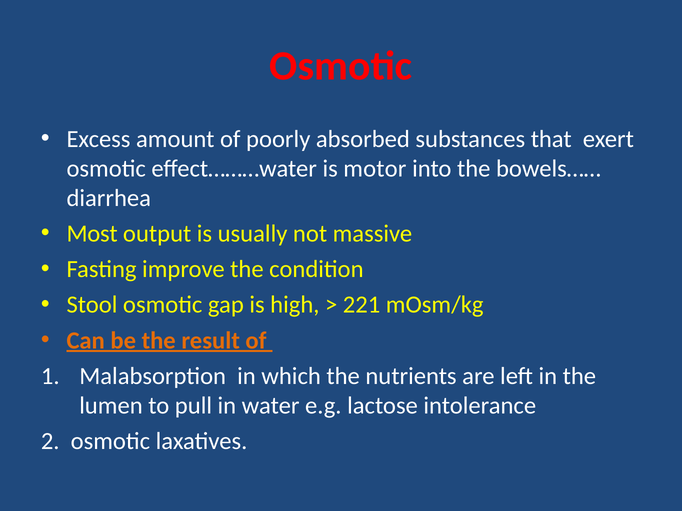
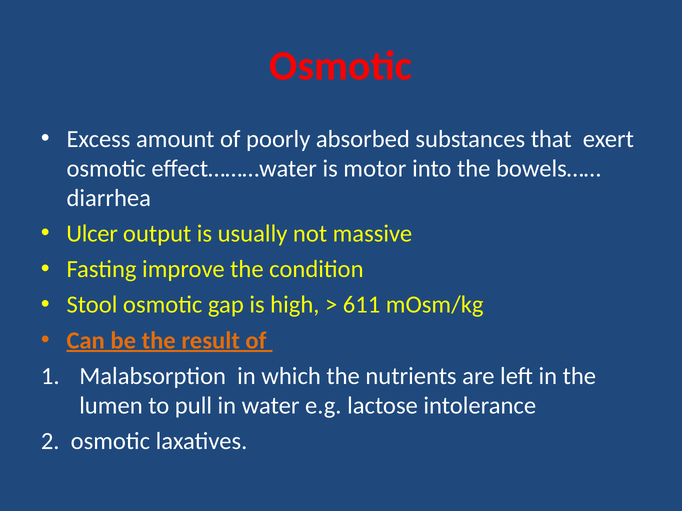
Most: Most -> Ulcer (92, 234)
221: 221 -> 611 (362, 305)
